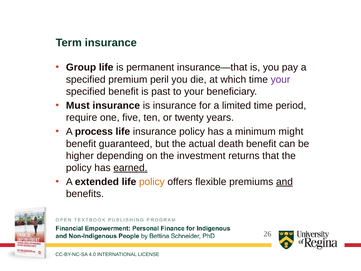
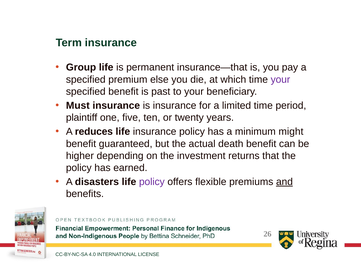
peril: peril -> else (159, 79)
require: require -> plaintiff (82, 117)
process: process -> reduces (94, 132)
earned underline: present -> none (130, 168)
extended: extended -> disasters (97, 182)
policy colour: orange -> purple (152, 182)
